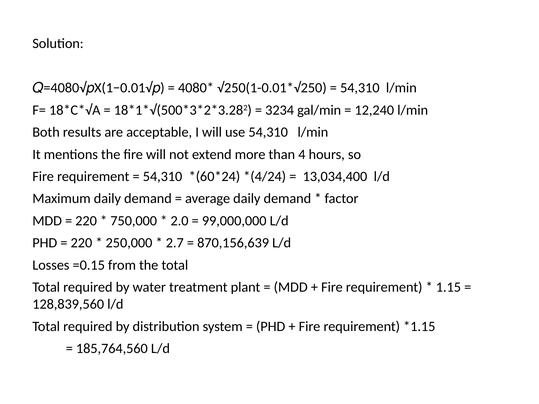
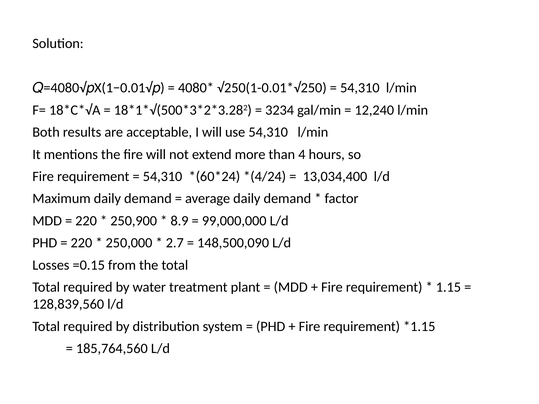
750,000: 750,000 -> 250,900 (134, 221)
2.0: 2.0 -> 8.9 (180, 221)
870,156,639: 870,156,639 -> 148,500,090 (233, 243)
